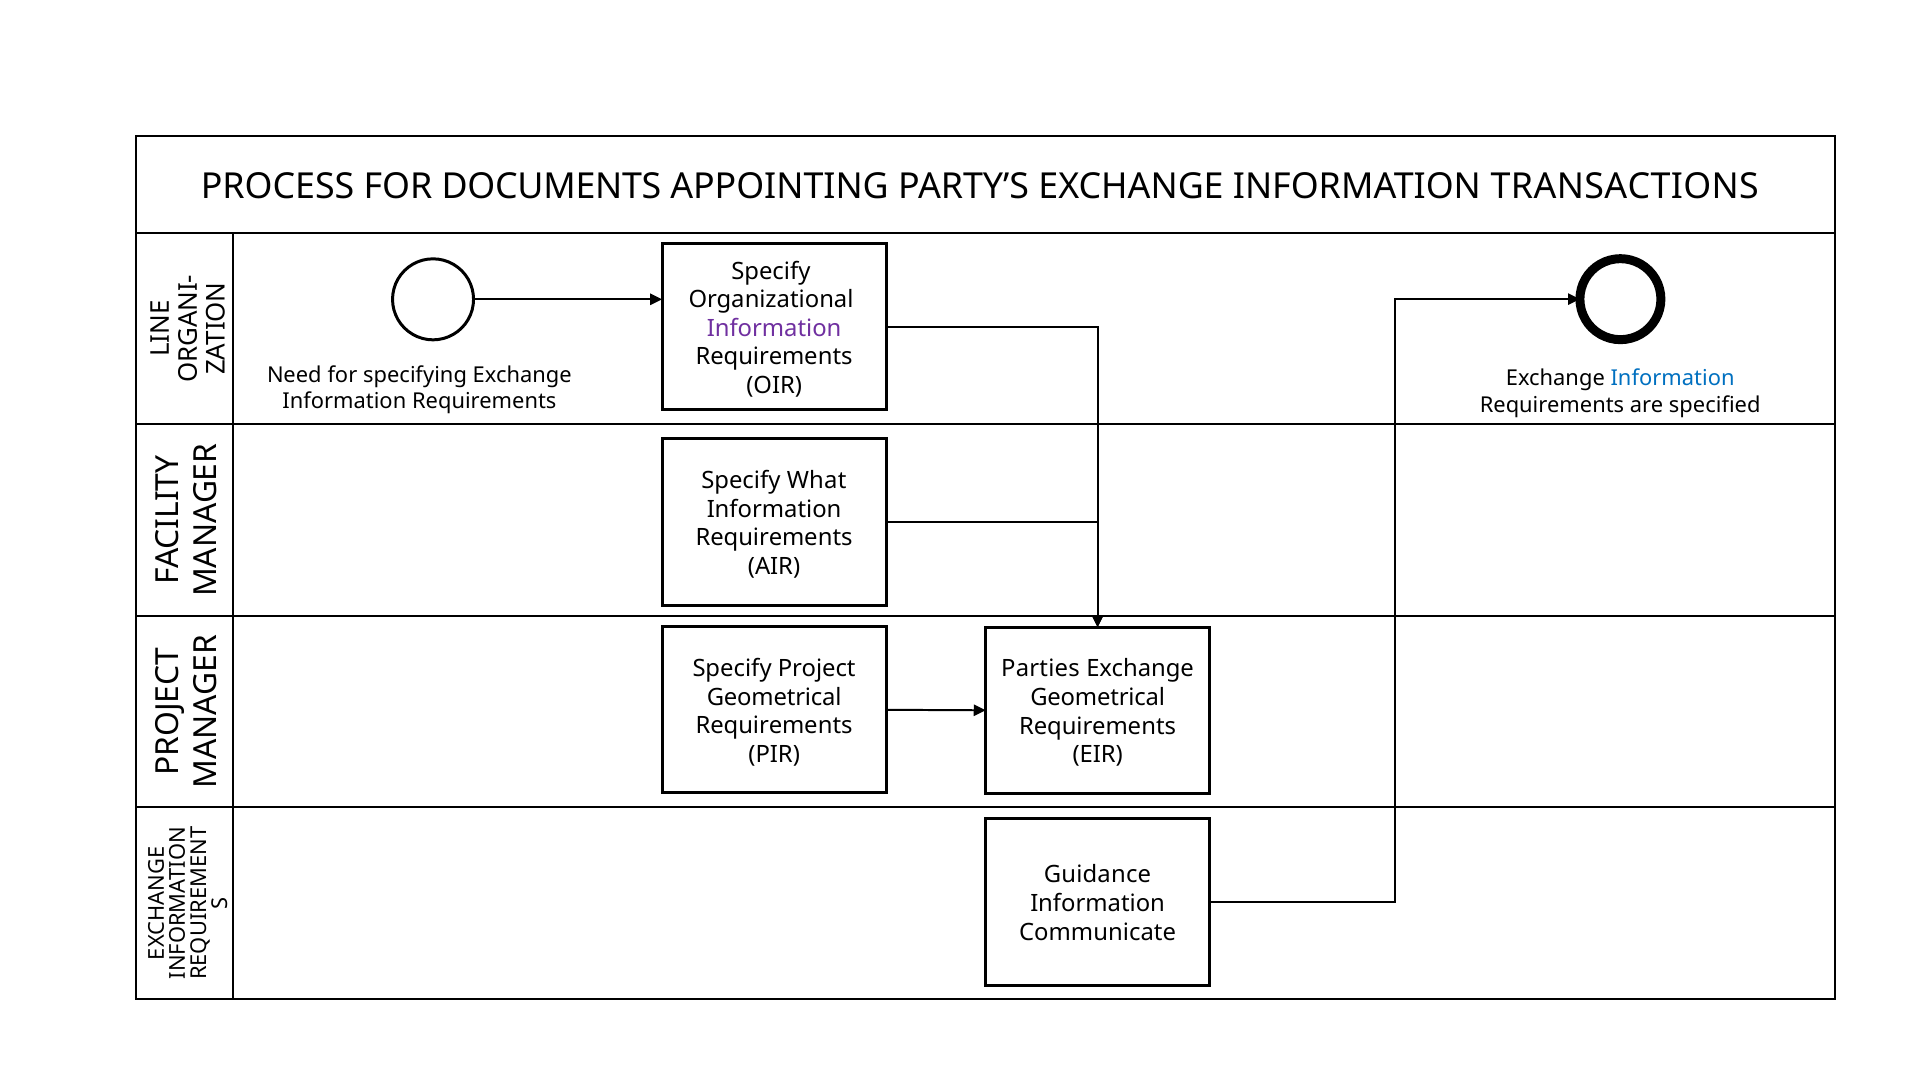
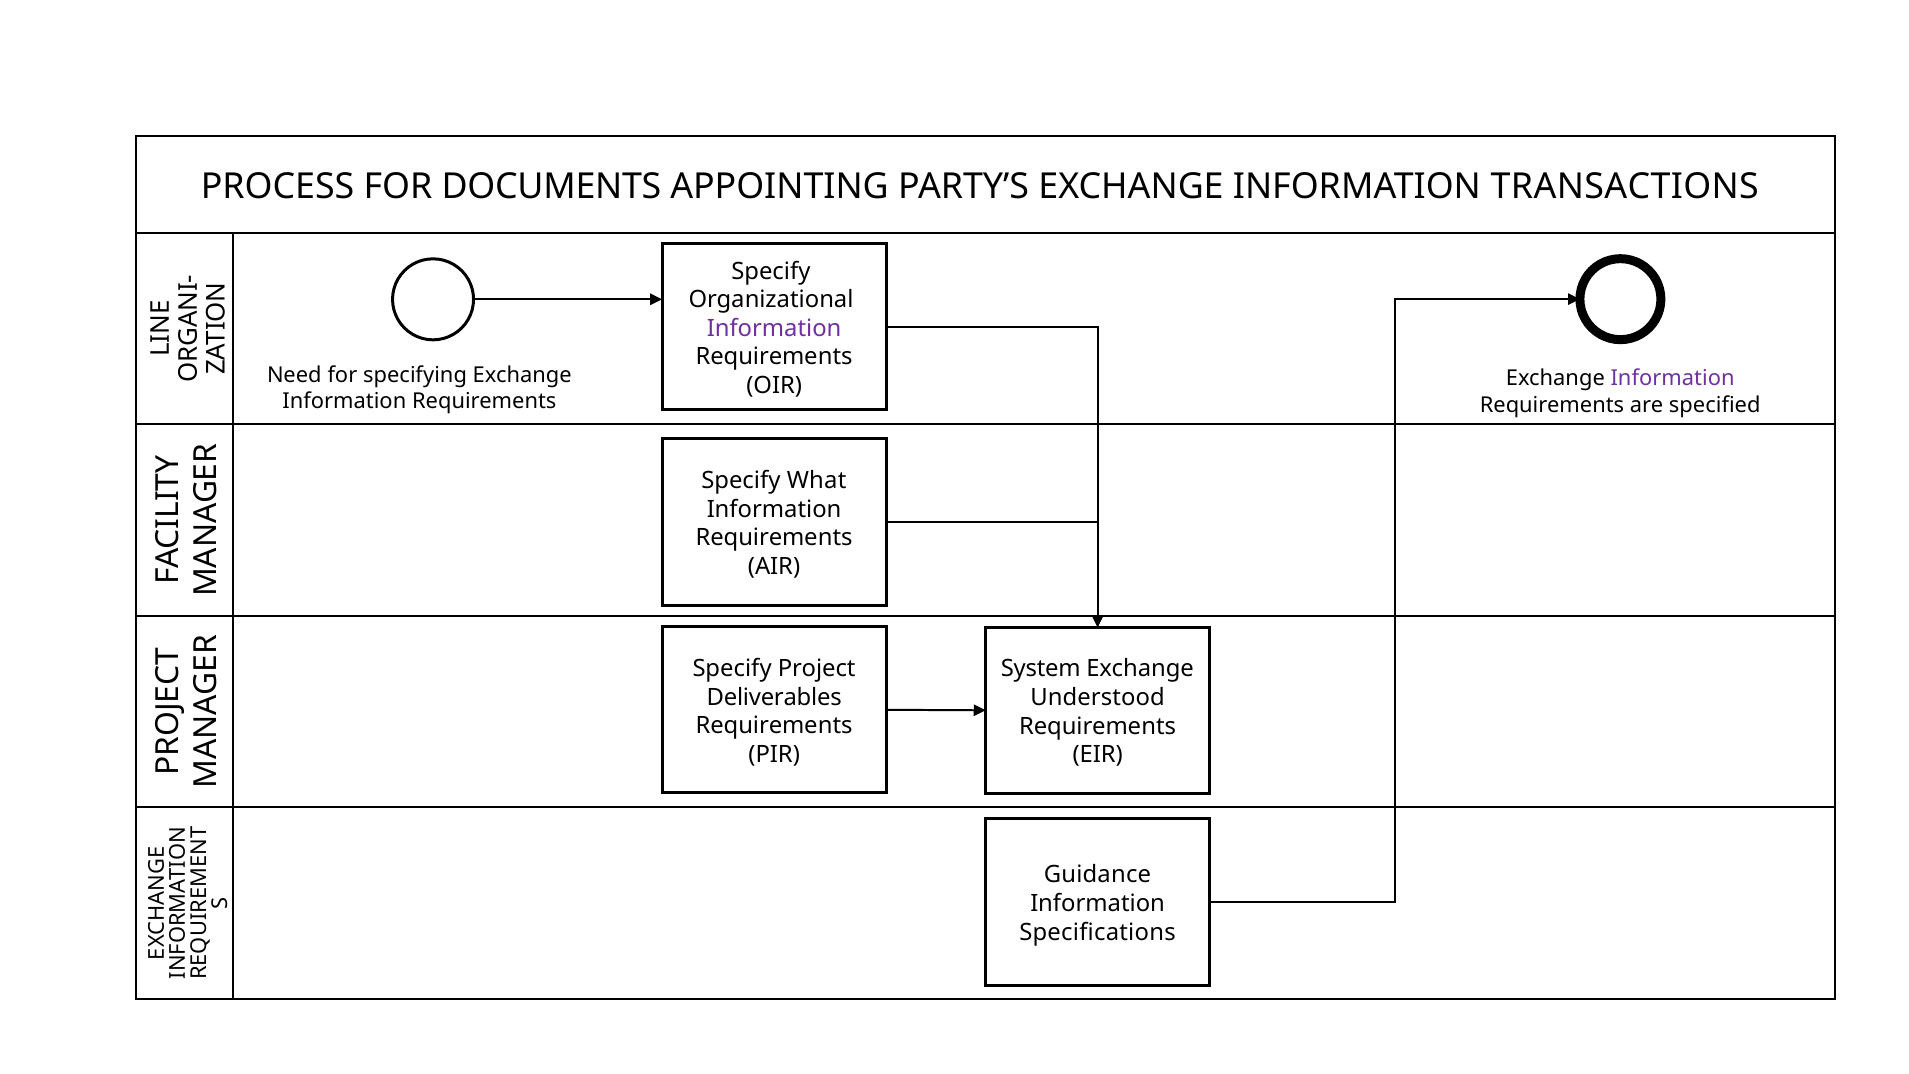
Information colour: blue -> purple (1673, 379)
Parties: Parties -> System (1041, 669)
Geometrical: Geometrical -> Deliverables (774, 697)
Geometrical: Geometrical -> Understood (1098, 698)
Communicate: Communicate -> Specifications (1097, 932)
